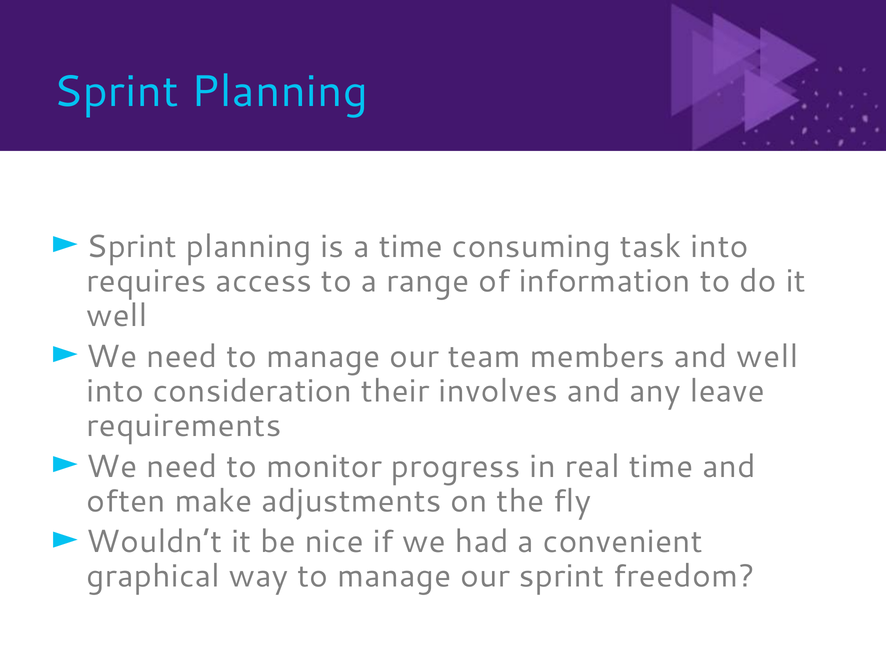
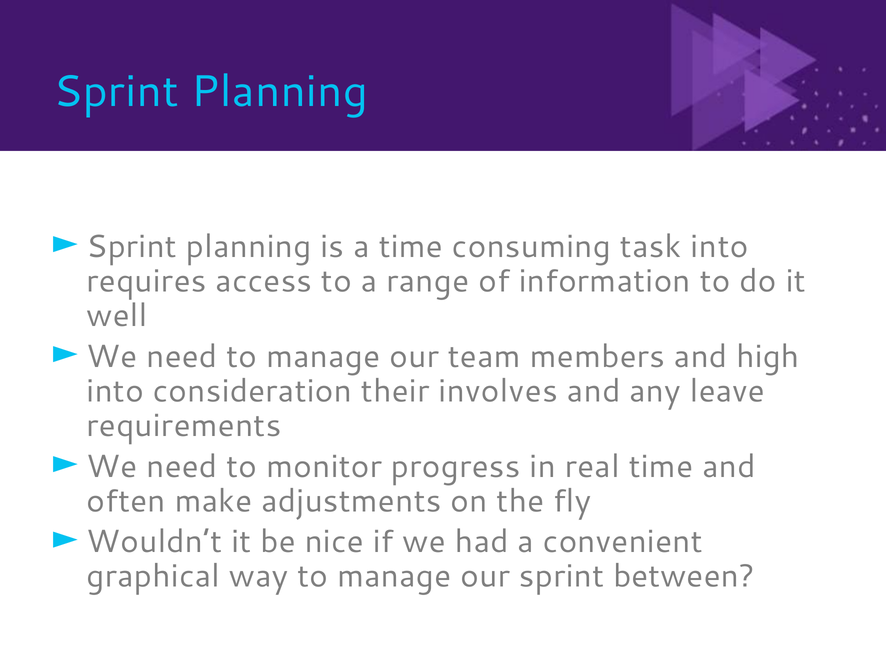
and well: well -> high (768, 356)
freedom: freedom -> between (684, 576)
